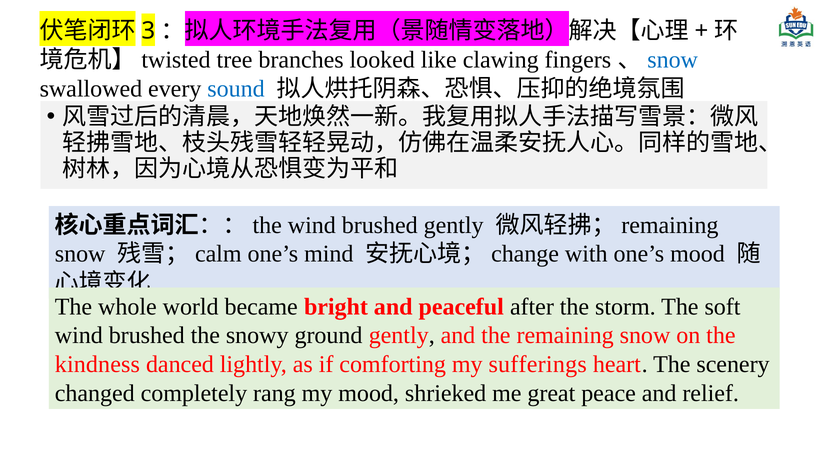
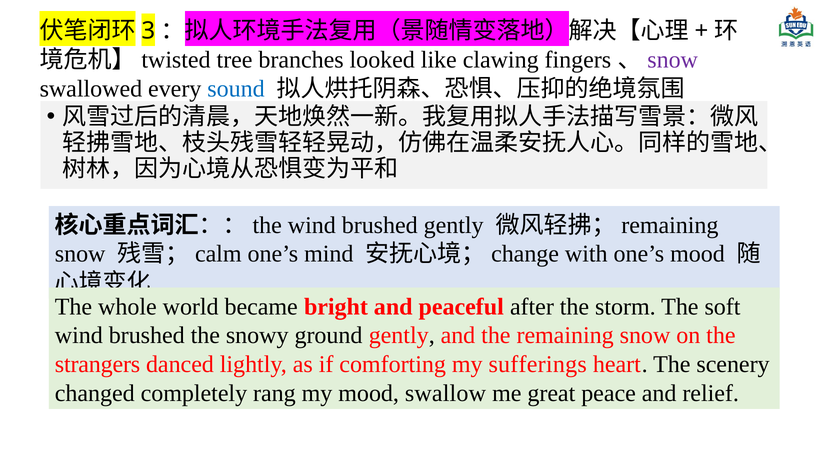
snow colour: blue -> purple (673, 60)
kindness: kindness -> strangers (98, 365)
shrieked: shrieked -> swallow (445, 394)
